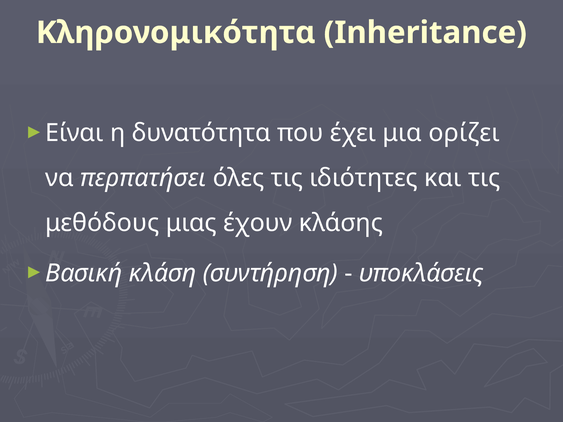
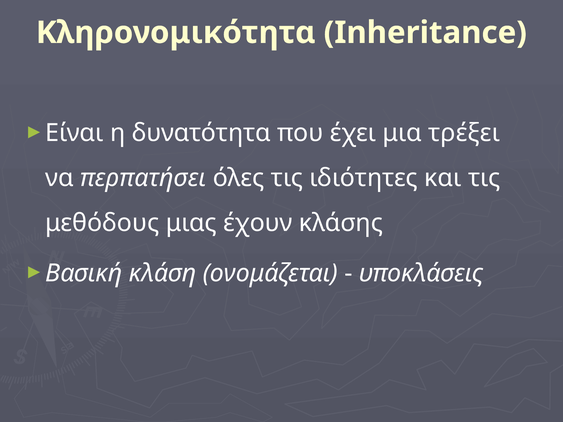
ορίζει: ορίζει -> τρέξει (464, 133)
συντήρηση: συντήρηση -> ονομάζεται (270, 273)
